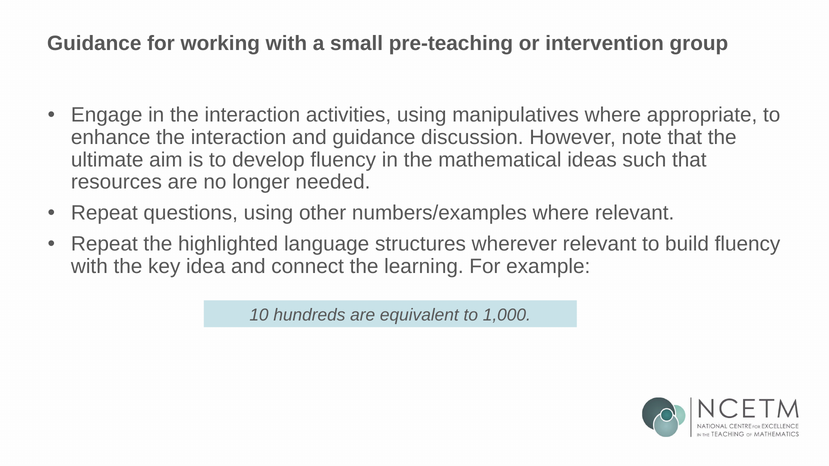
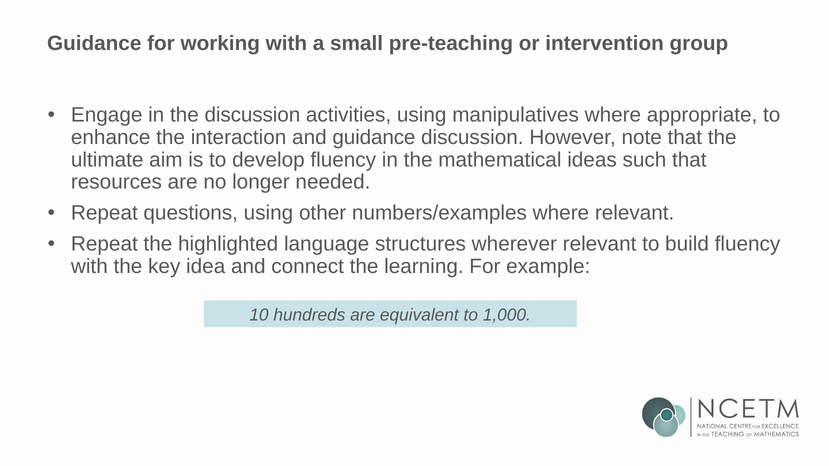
in the interaction: interaction -> discussion (252, 115)
